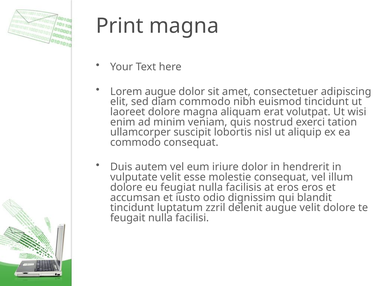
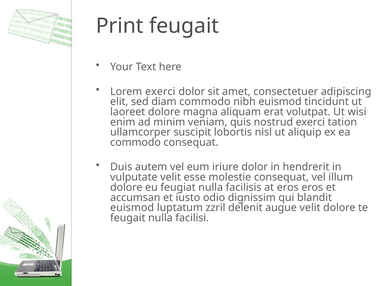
Print magna: magna -> feugait (184, 26)
Lorem augue: augue -> exerci (160, 91)
tincidunt: tincidunt -> euismod (132, 208)
